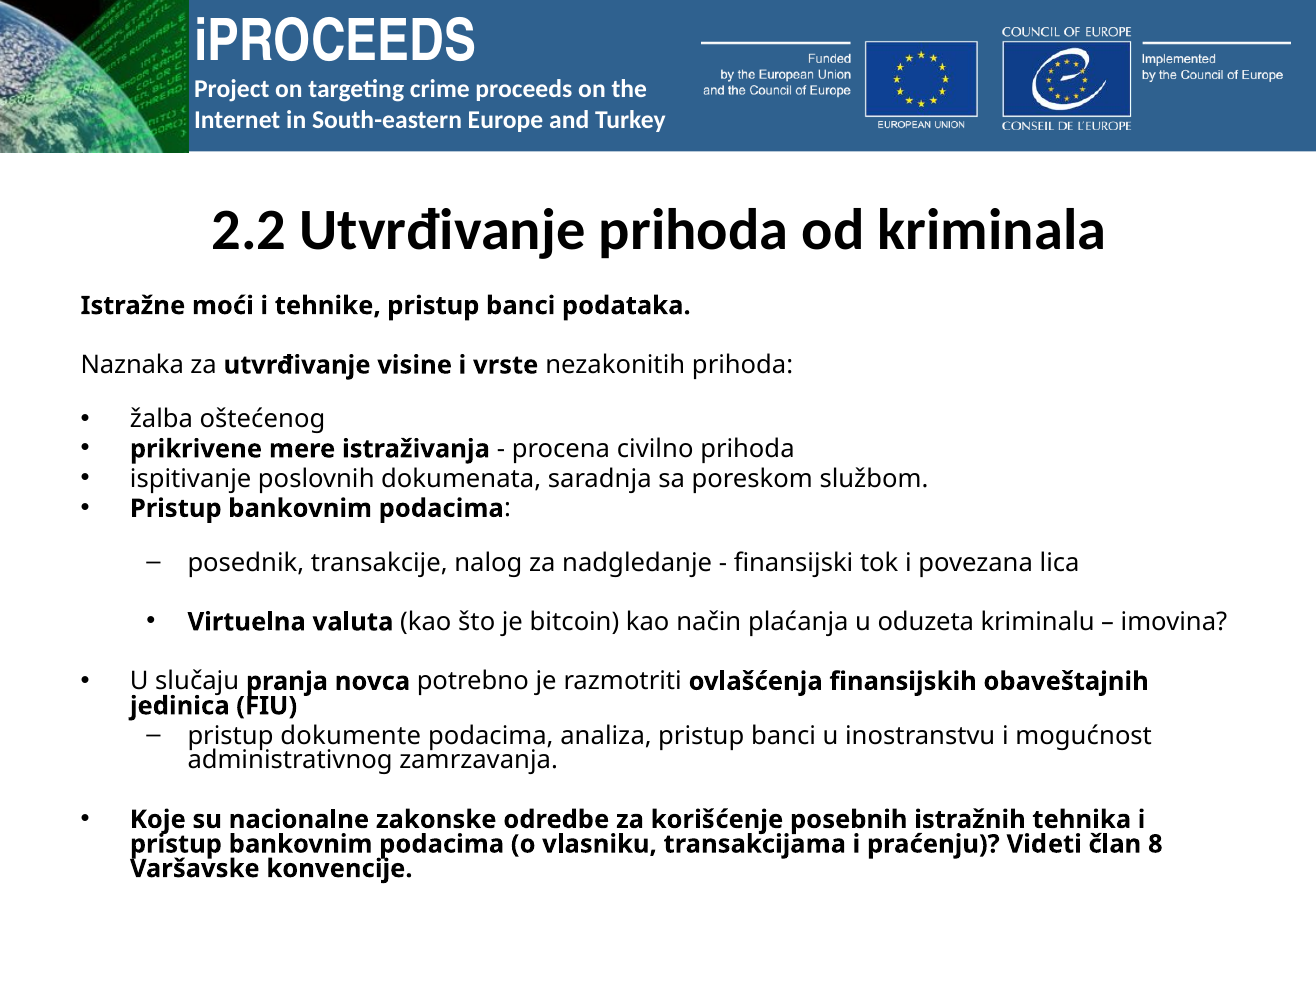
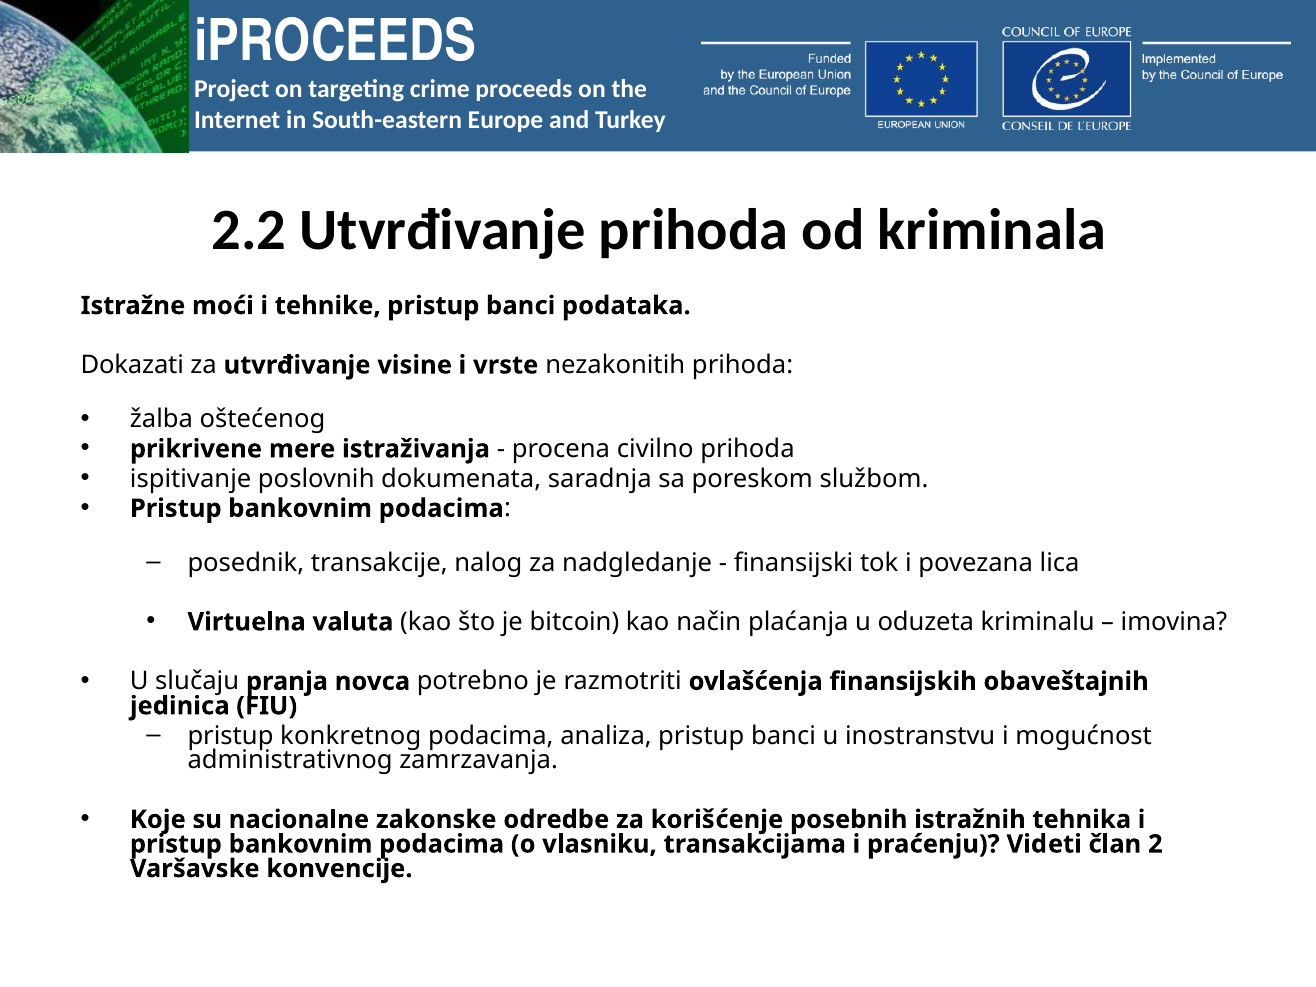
Naznaka: Naznaka -> Dokazati (132, 365)
dokumente: dokumente -> konkretnog (351, 736)
8: 8 -> 2 (1155, 844)
